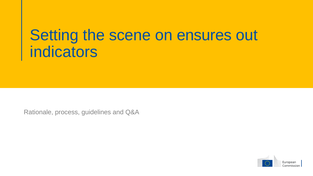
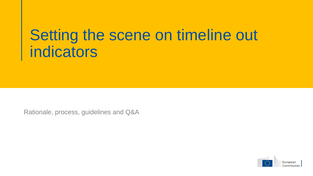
ensures: ensures -> timeline (204, 35)
